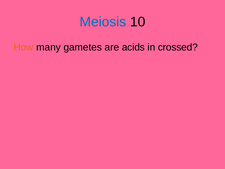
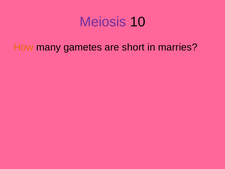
Meiosis colour: blue -> purple (103, 22)
acids: acids -> short (133, 47)
crossed: crossed -> marries (178, 47)
